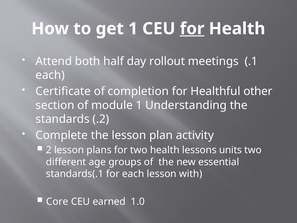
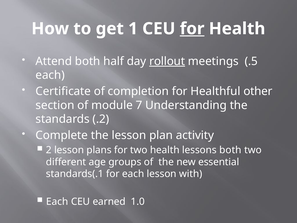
rollout underline: none -> present (167, 61)
.1: .1 -> .5 (251, 61)
module 1: 1 -> 7 (139, 105)
lessons units: units -> both (230, 150)
Core: Core -> Each (57, 201)
